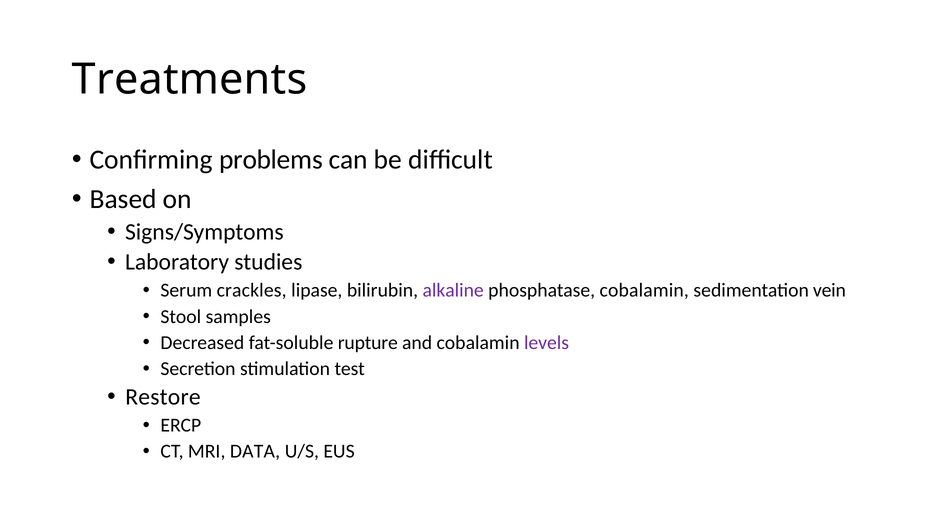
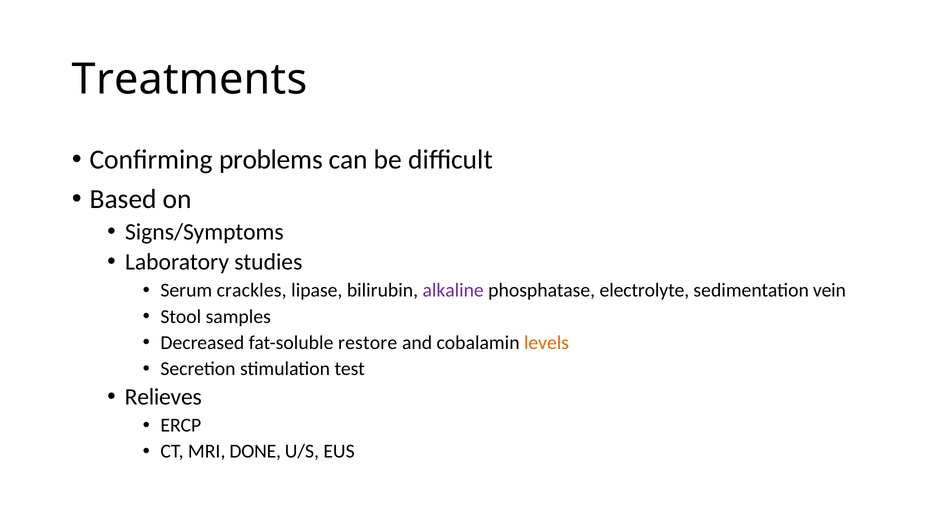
phosphatase cobalamin: cobalamin -> electrolyte (644, 290)
rupture: rupture -> restore (368, 343)
levels colour: purple -> orange (547, 343)
Restore: Restore -> Relieves (163, 397)
DATA: DATA -> DONE (255, 451)
